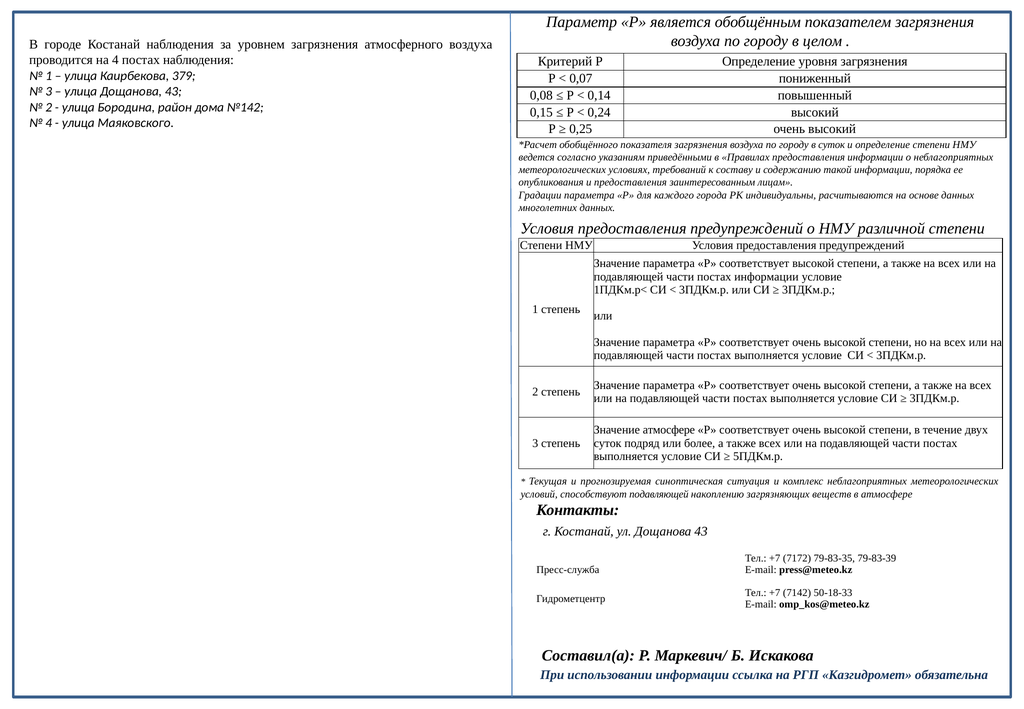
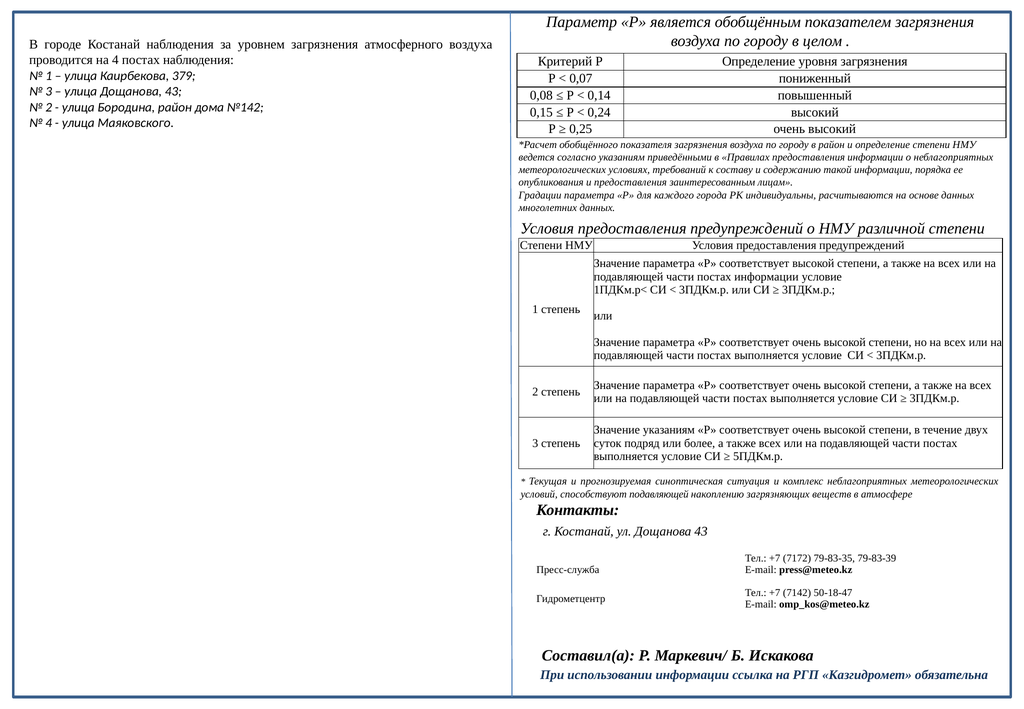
в суток: суток -> район (832, 145)
Значение атмосфере: атмосфере -> указаниям (669, 430)
50-18-33: 50-18-33 -> 50-18-47 (833, 593)
